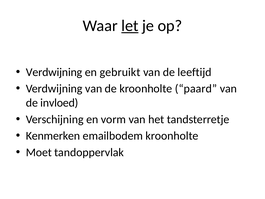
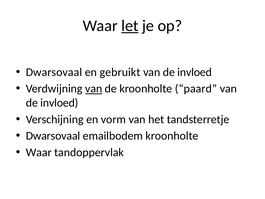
Verdwijning: Verdwijning -> Dwarsovaal (54, 72)
leeftijd: leeftijd -> invloed (195, 72)
van underline: none -> present (94, 89)
Kenmerken: Kenmerken -> Dwarsovaal (53, 136)
Moet: Moet -> Waar (39, 152)
